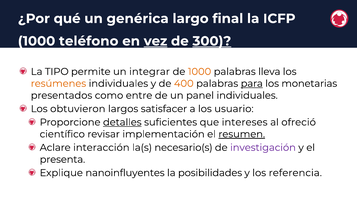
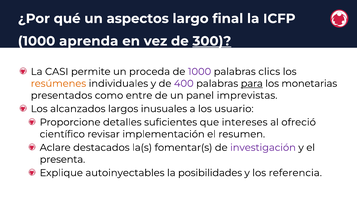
genérica: genérica -> aspectos (138, 19)
teléfono: teléfono -> aprenda (89, 41)
vez underline: present -> none (156, 41)
TIPO: TIPO -> CASI (57, 72)
integrar: integrar -> proceda (150, 72)
1000 colour: orange -> purple (200, 72)
lleva: lleva -> clics (269, 72)
400 colour: orange -> purple (184, 83)
panel individuales: individuales -> imprevistas (247, 95)
obtuvieron: obtuvieron -> alcanzados (78, 109)
satisfacer: satisfacer -> inusuales (164, 109)
detalles underline: present -> none (122, 122)
resumen underline: present -> none (242, 134)
interacción: interacción -> destacados (101, 147)
necesario(s: necesario(s -> fomentar(s (183, 147)
nanoinfluyentes: nanoinfluyentes -> autoinyectables (125, 173)
